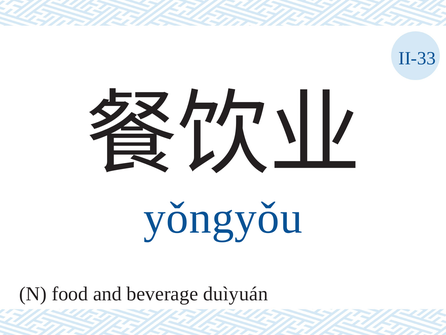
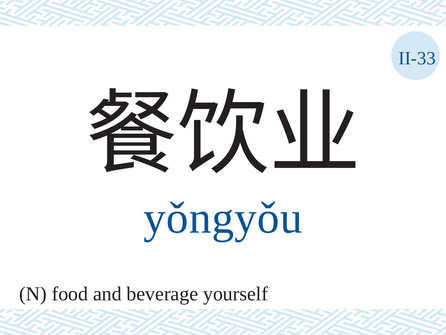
duìyuán: duìyuán -> yourself (236, 293)
